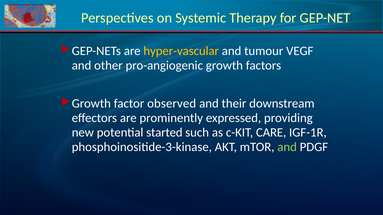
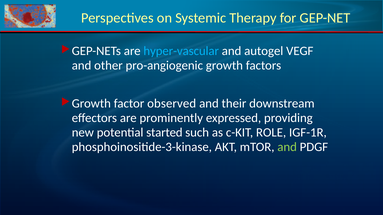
hyper-vascular colour: yellow -> light blue (181, 51)
tumour: tumour -> autogel (264, 51)
CARE: CARE -> ROLE (271, 133)
